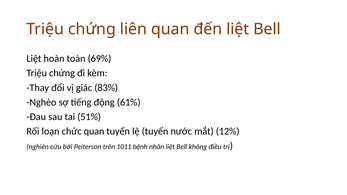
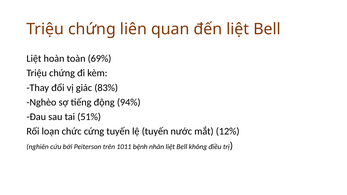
61%: 61% -> 94% (129, 102)
chức quan: quan -> cứng (94, 131)
